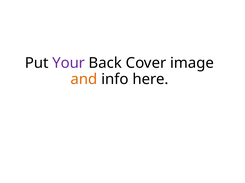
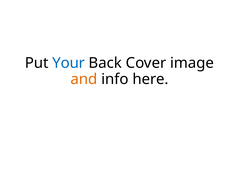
Your colour: purple -> blue (69, 63)
